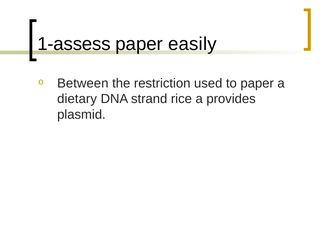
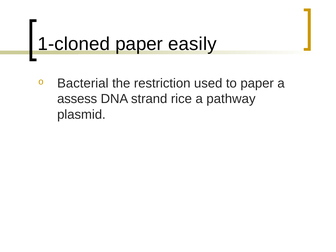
1-assess: 1-assess -> 1-cloned (74, 44)
Between: Between -> Bacterial (83, 83)
dietary: dietary -> assess (77, 99)
provides: provides -> pathway (231, 99)
